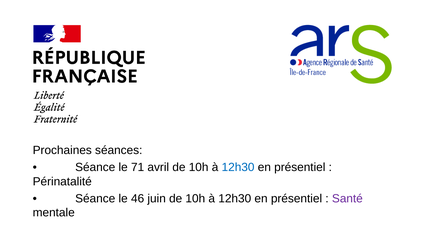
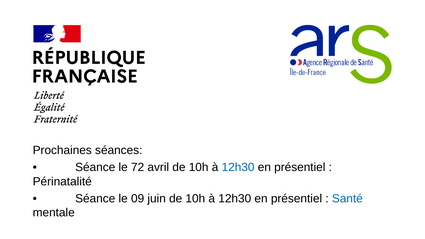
71: 71 -> 72 (138, 167)
46: 46 -> 09 (138, 199)
Santé colour: purple -> blue (347, 199)
